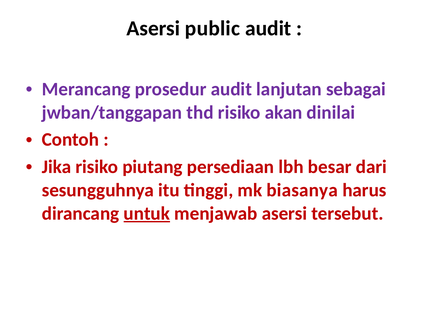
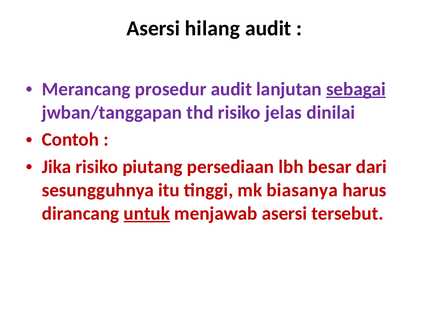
public: public -> hilang (213, 28)
sebagai underline: none -> present (356, 89)
akan: akan -> jelas (283, 112)
